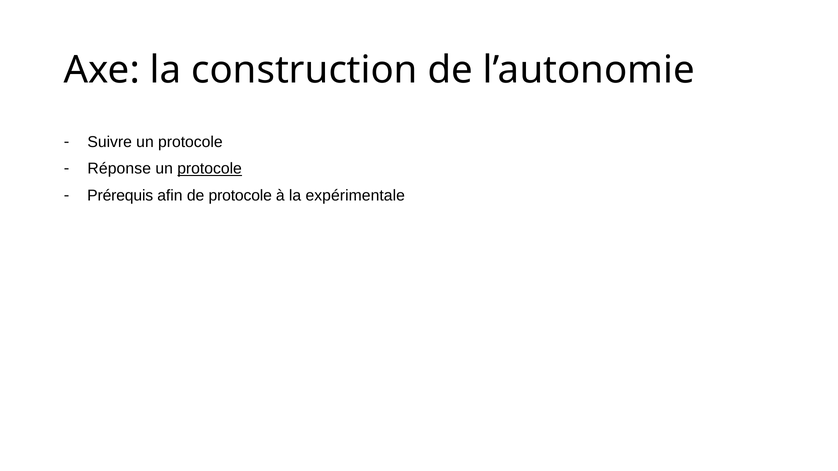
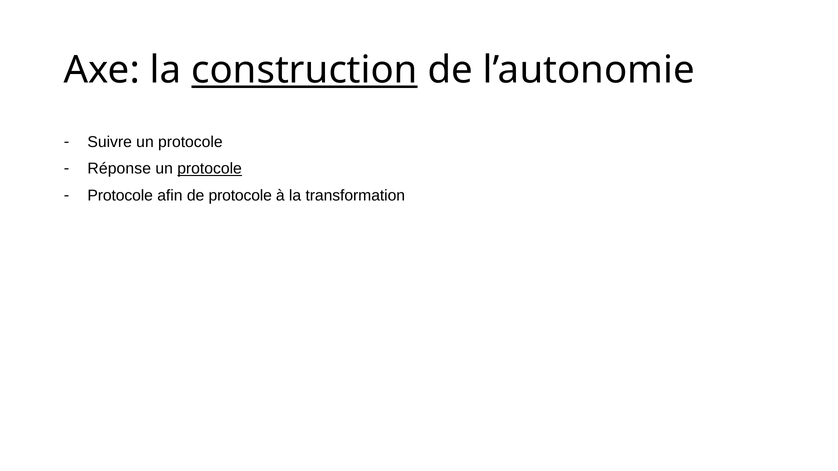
construction underline: none -> present (305, 70)
Prérequis: Prérequis -> Protocole (120, 196)
expérimentale: expérimentale -> transformation (355, 196)
